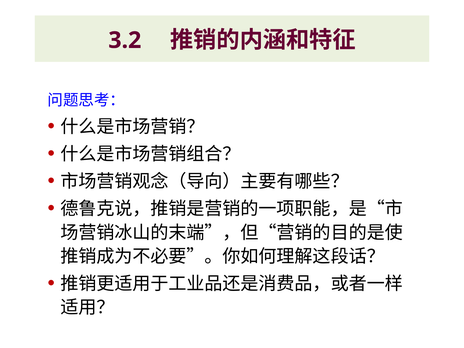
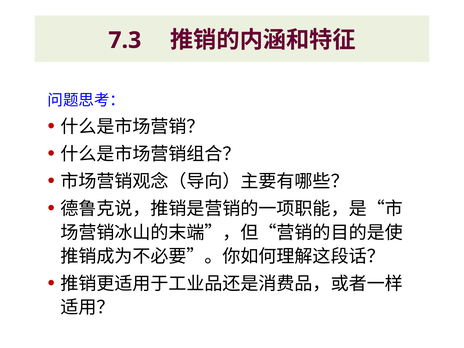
3.2: 3.2 -> 7.3 (125, 40)
